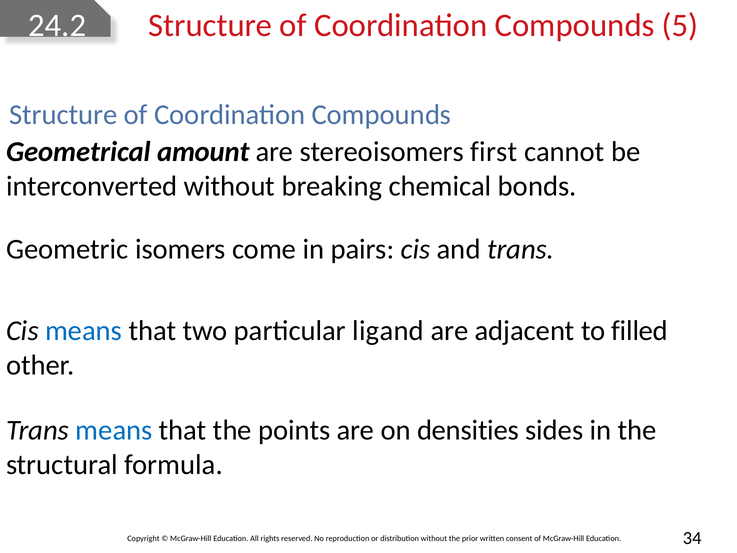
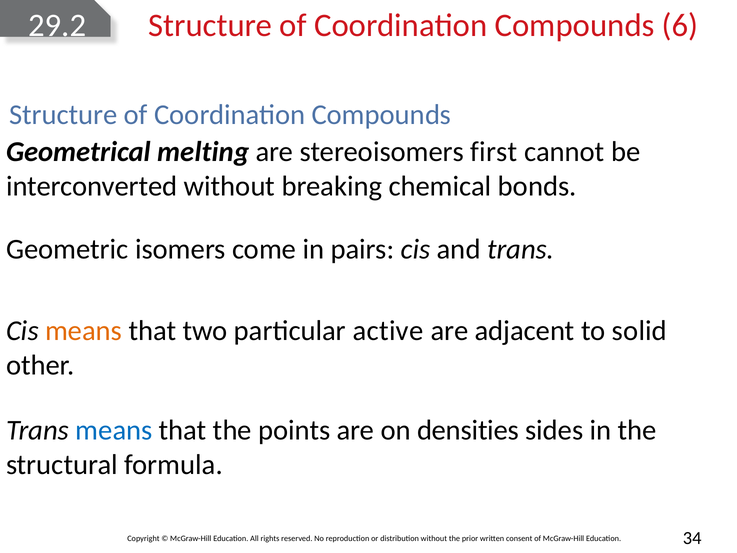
24.2: 24.2 -> 29.2 (57, 26)
5: 5 -> 6 (680, 26)
amount: amount -> melting (203, 152)
means colour: blue -> orange (84, 331)
ligand: ligand -> active (388, 331)
filled: filled -> solid (639, 331)
